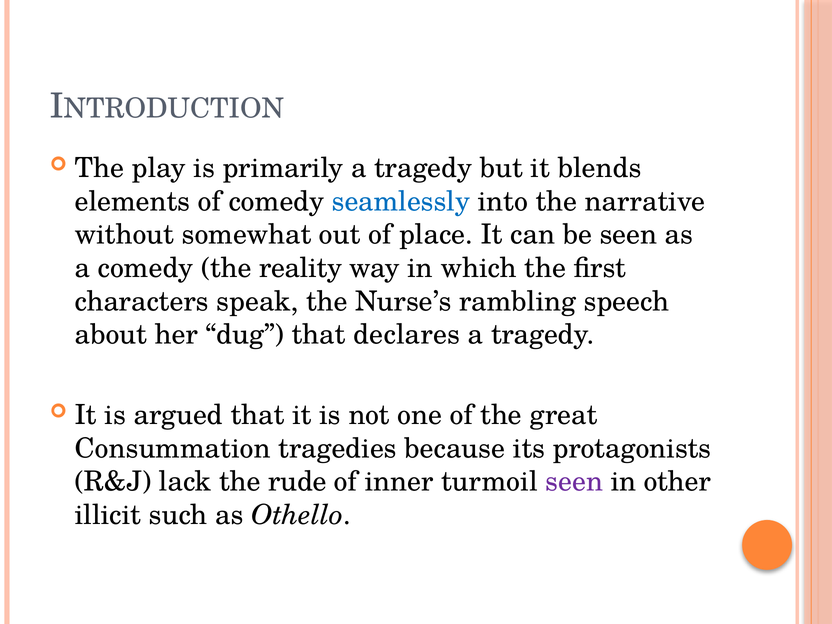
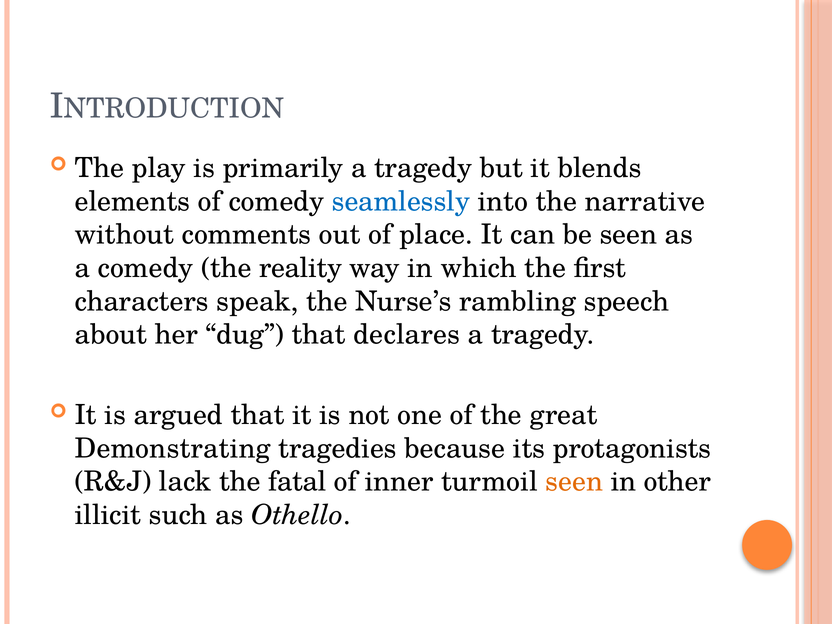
somewhat: somewhat -> comments (247, 235)
Consummation: Consummation -> Demonstrating (173, 448)
rude: rude -> fatal (297, 482)
seen colour: purple -> orange (574, 482)
